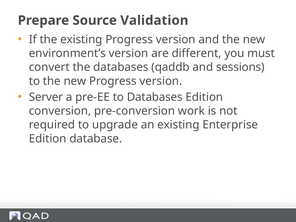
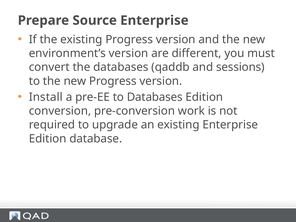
Source Validation: Validation -> Enterprise (154, 20)
Server: Server -> Install (46, 97)
